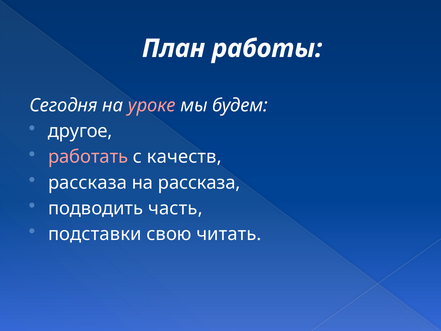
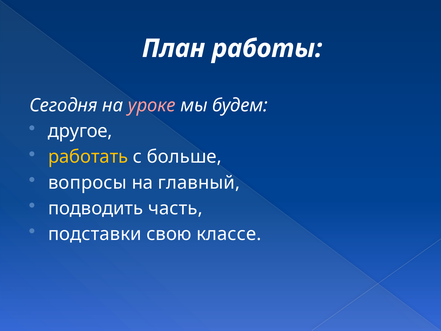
работать colour: pink -> yellow (88, 157)
качеств: качеств -> больше (184, 157)
рассказа: рассказа -> вопросы (87, 182)
на рассказа: рассказа -> главный (199, 182)
читать: читать -> классе (229, 234)
